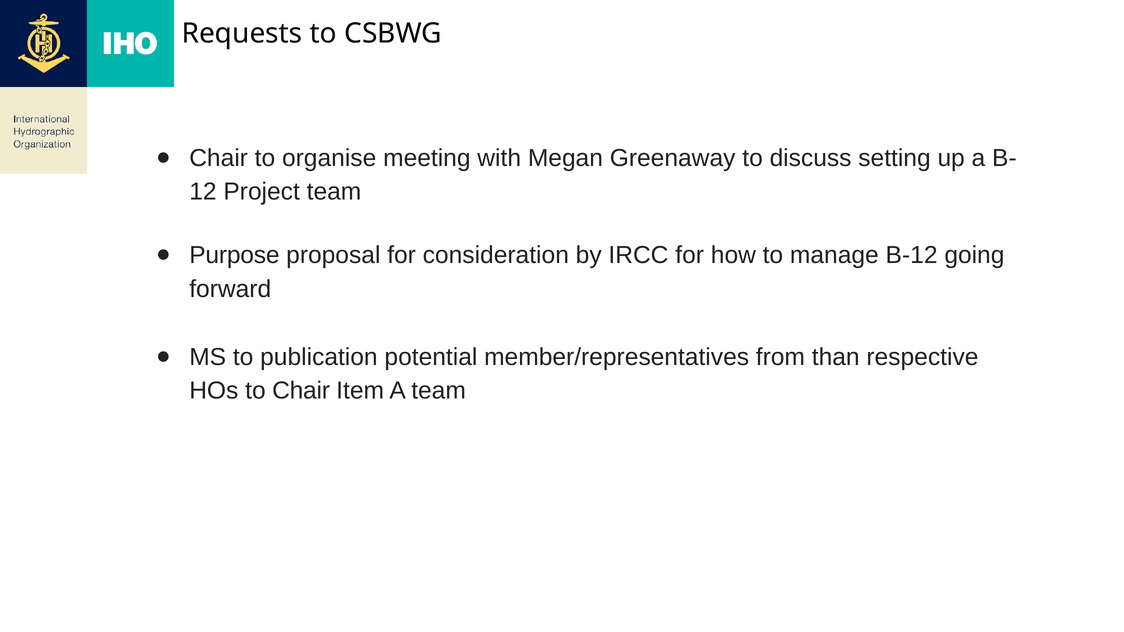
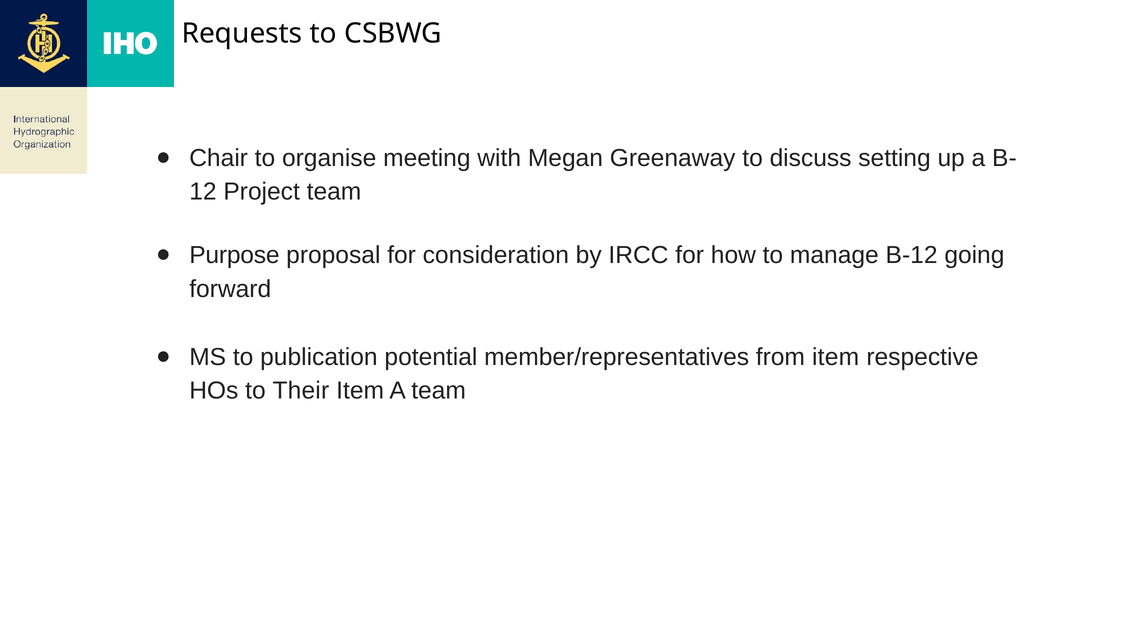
from than: than -> item (836, 357)
to Chair: Chair -> Their (301, 391)
